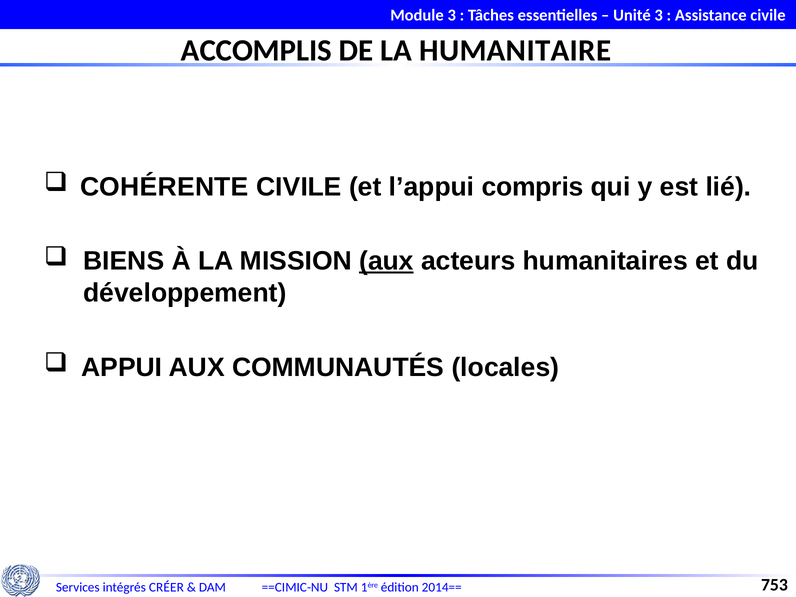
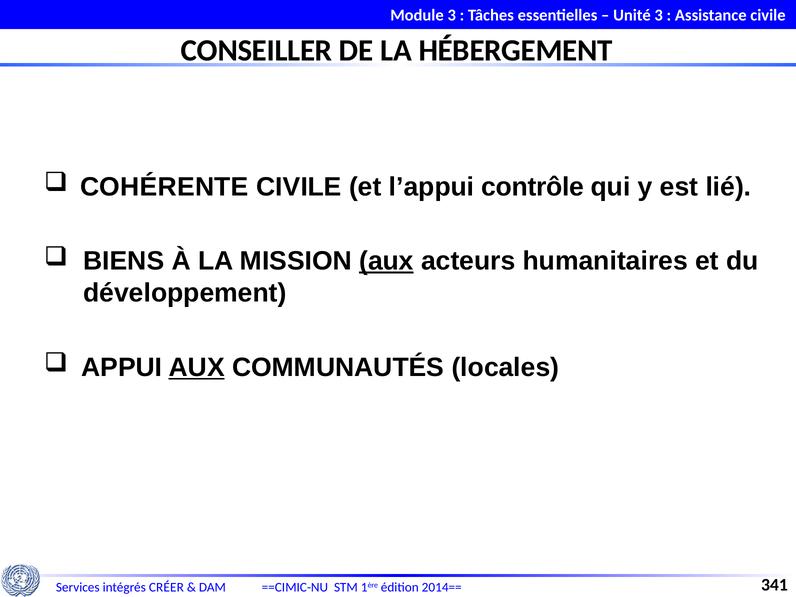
ACCOMPLIS: ACCOMPLIS -> CONSEILLER (257, 51)
HUMANITAIRE: HUMANITAIRE -> HÉBERGEMENT (515, 51)
compris: compris -> contrôle (533, 187)
AUX underline: none -> present (197, 367)
753: 753 -> 341 (774, 585)
